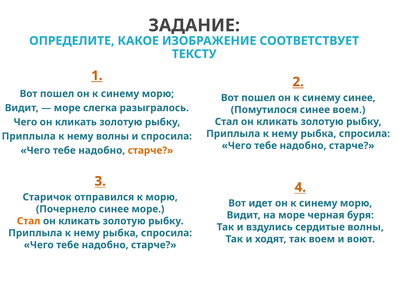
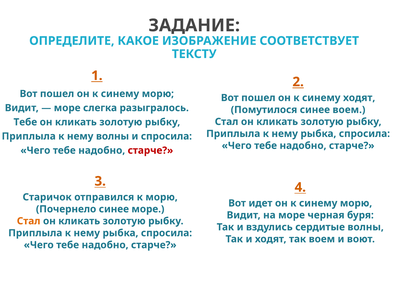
синему синее: синее -> ходят (359, 98)
Чего: Чего -> Тебе (25, 122)
старче colour: orange -> red (150, 151)
